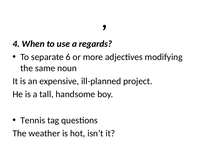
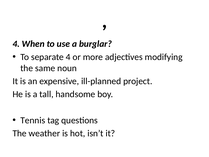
regards: regards -> burglar (95, 44)
separate 6: 6 -> 4 (68, 57)
